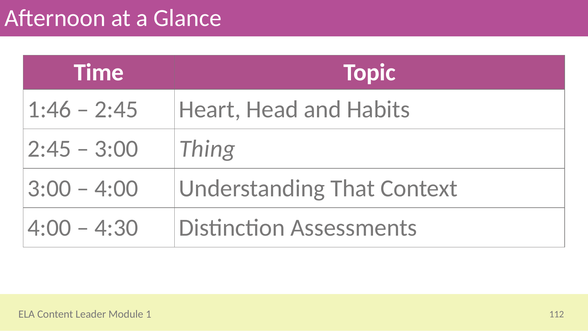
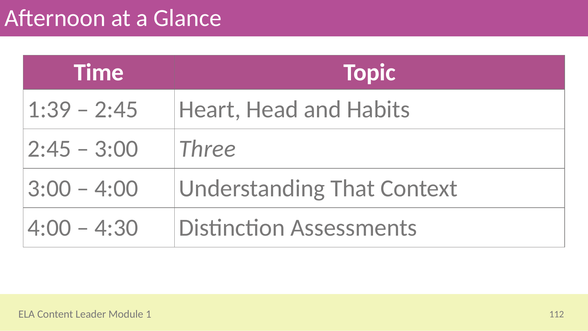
1:46: 1:46 -> 1:39 (49, 109)
Thing: Thing -> Three (207, 149)
